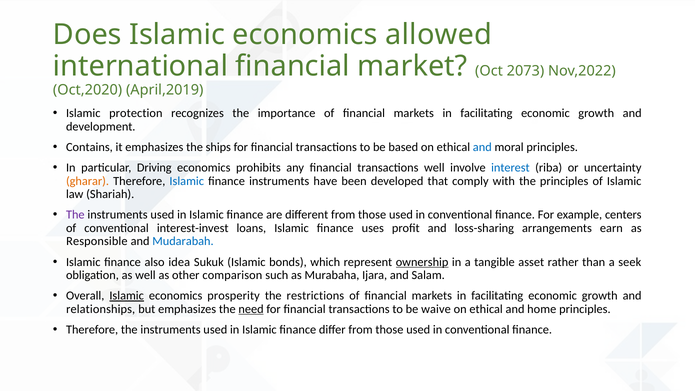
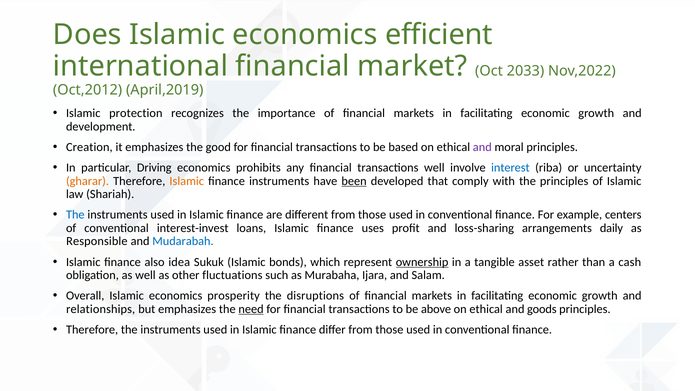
allowed: allowed -> efficient (439, 35)
2073: 2073 -> 2033 (526, 71)
Oct,2020: Oct,2020 -> Oct,2012 (88, 90)
Contains: Contains -> Creation (89, 147)
ships: ships -> good (218, 147)
and colour: blue -> purple (482, 147)
Islamic colour: blue -> orange (187, 181)
been underline: none -> present (354, 181)
The colour: purple -> blue (75, 215)
earn: earn -> daily (611, 228)
seek: seek -> cash (630, 262)
comparison: comparison -> fluctuations (232, 275)
Islamic underline: present -> none (127, 296)
restrictions: restrictions -> disruptions (315, 296)
waive: waive -> above (436, 309)
home: home -> goods (542, 309)
